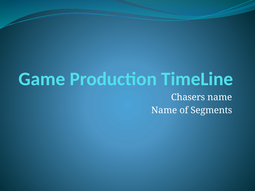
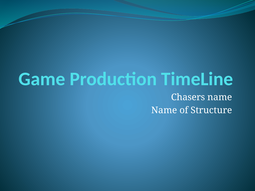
Segments: Segments -> Structure (211, 110)
